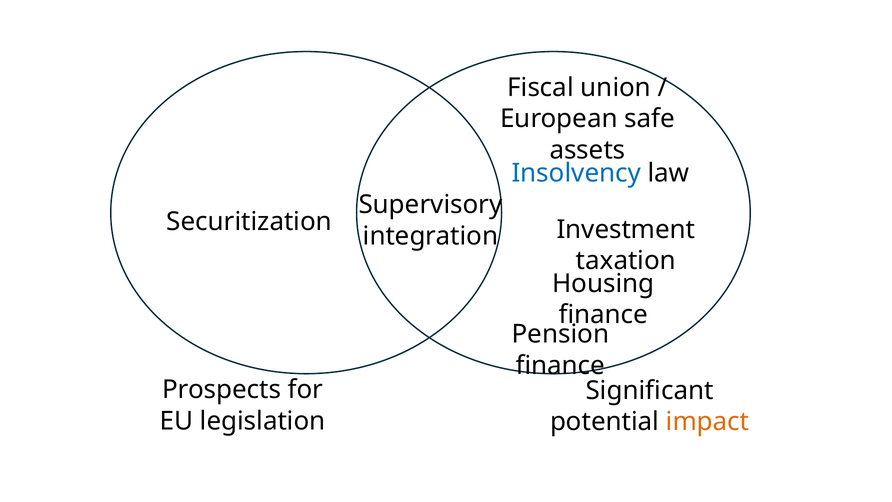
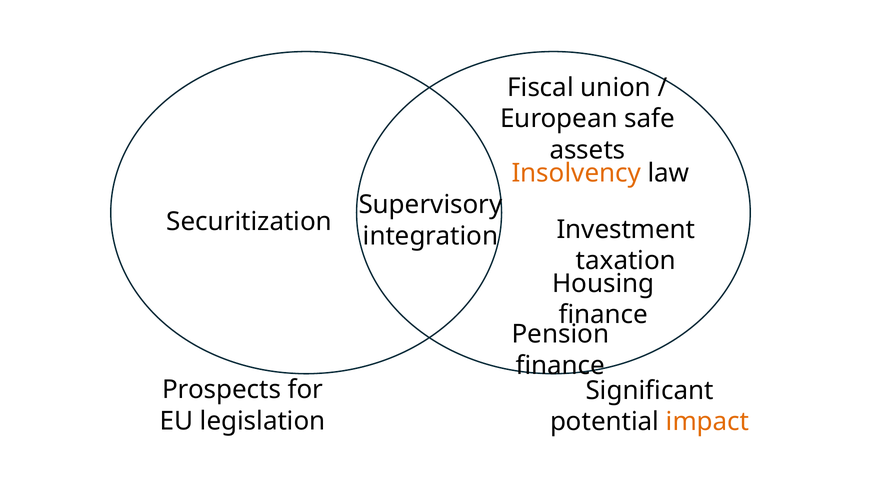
Insolvency colour: blue -> orange (576, 173)
